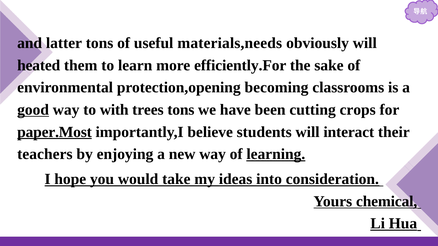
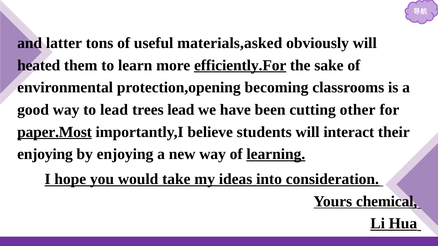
materials,needs: materials,needs -> materials,asked (230, 43)
efficiently.For underline: none -> present (240, 65)
good underline: present -> none (33, 110)
to with: with -> lead (114, 110)
trees tons: tons -> lead (181, 110)
crops: crops -> other (358, 110)
teachers: teachers -> enjoying (45, 154)
